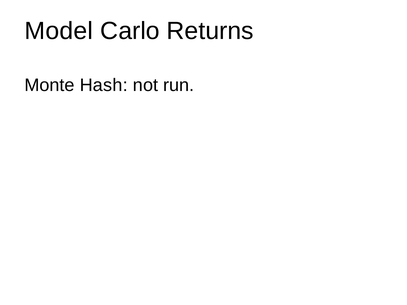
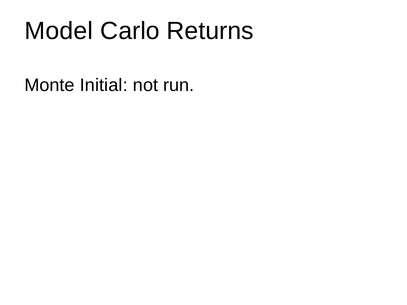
Hash: Hash -> Initial (104, 85)
